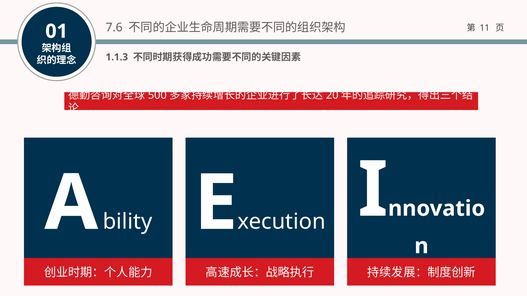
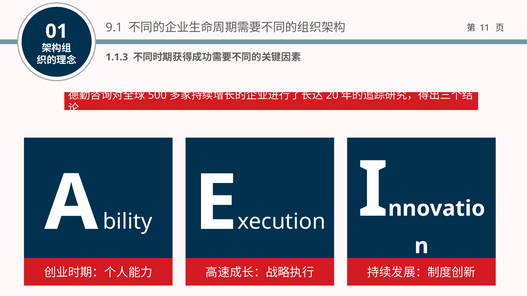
7.6: 7.6 -> 9.1 (114, 28)
